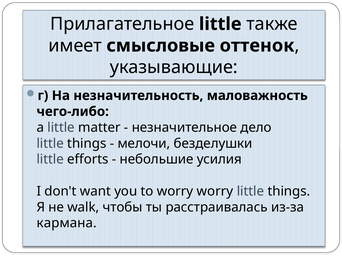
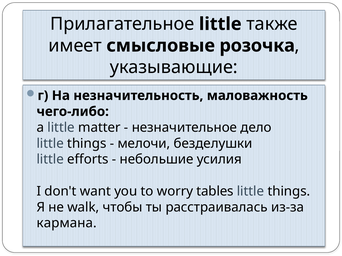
оттенок: оттенок -> розочка (257, 46)
worry worry: worry -> tables (215, 192)
